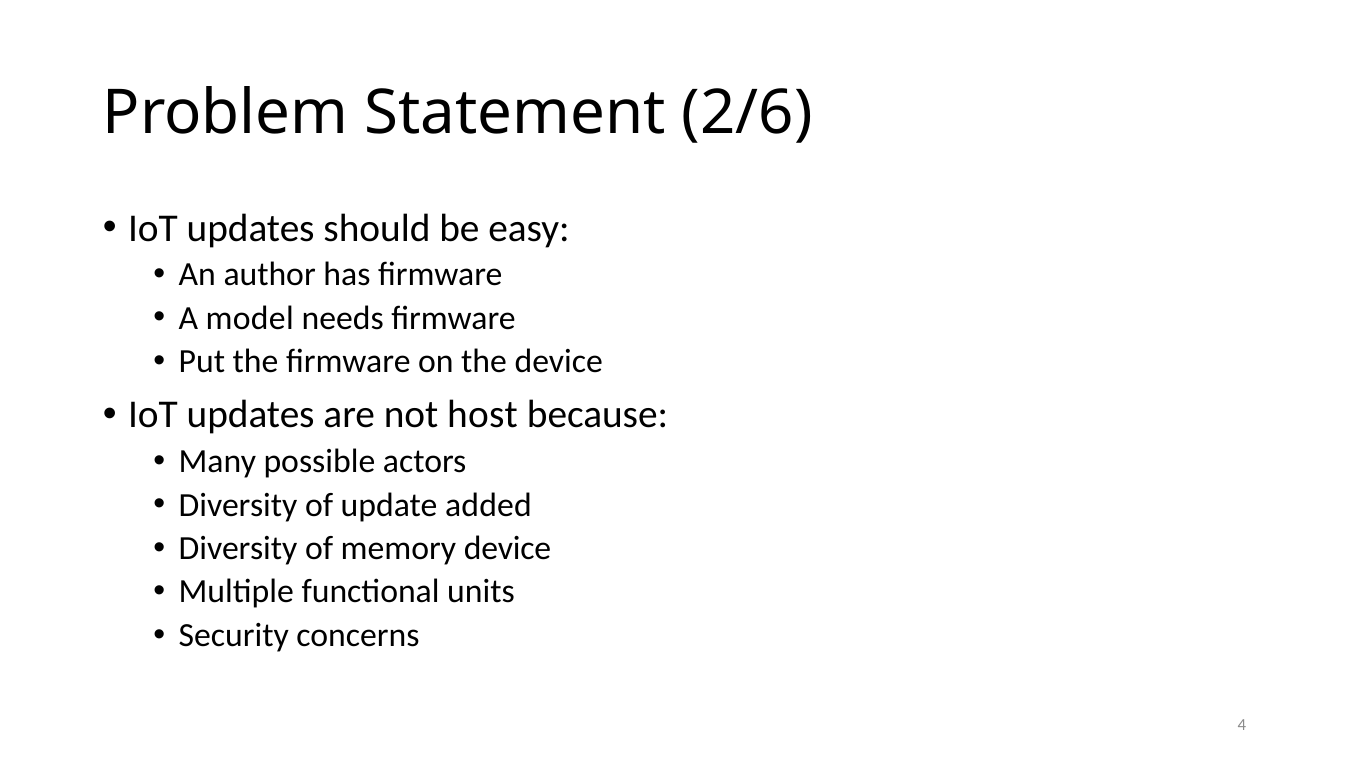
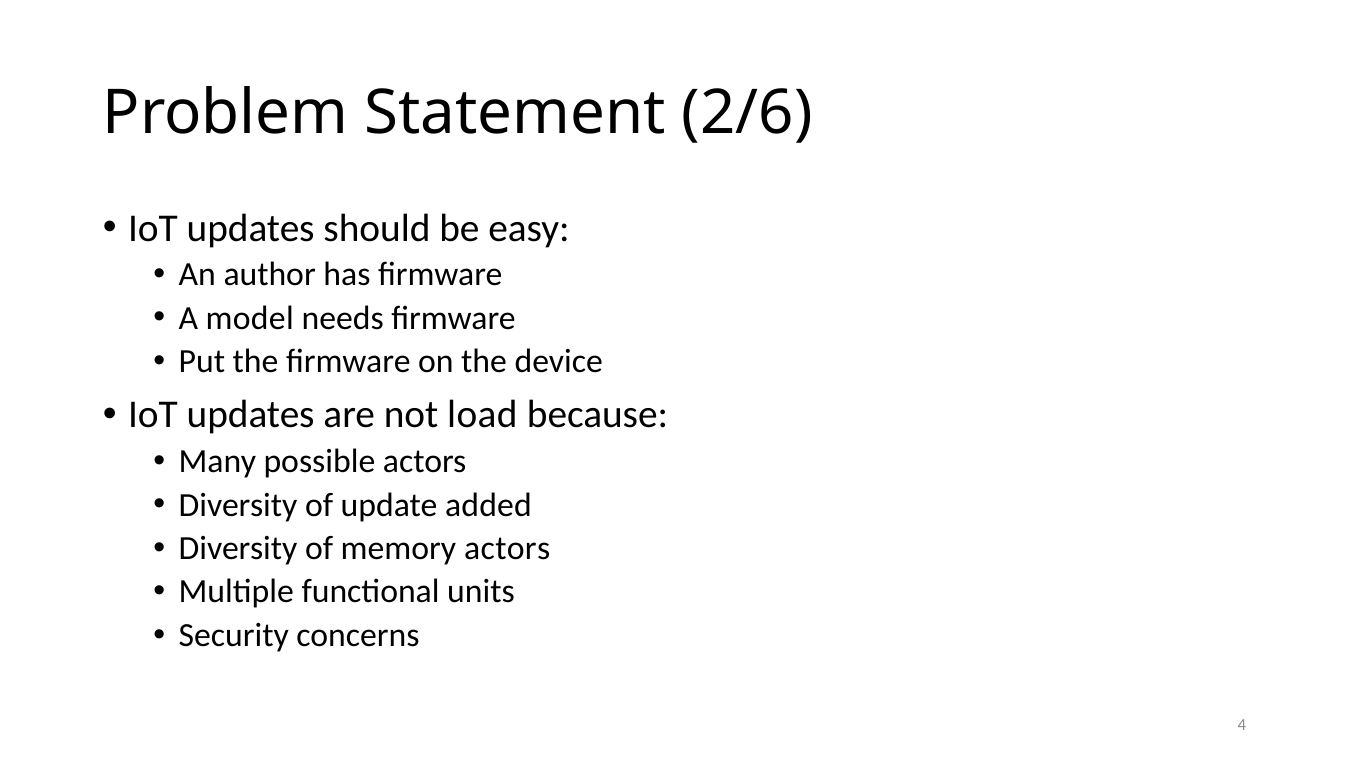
host: host -> load (482, 415)
memory device: device -> actors (507, 548)
